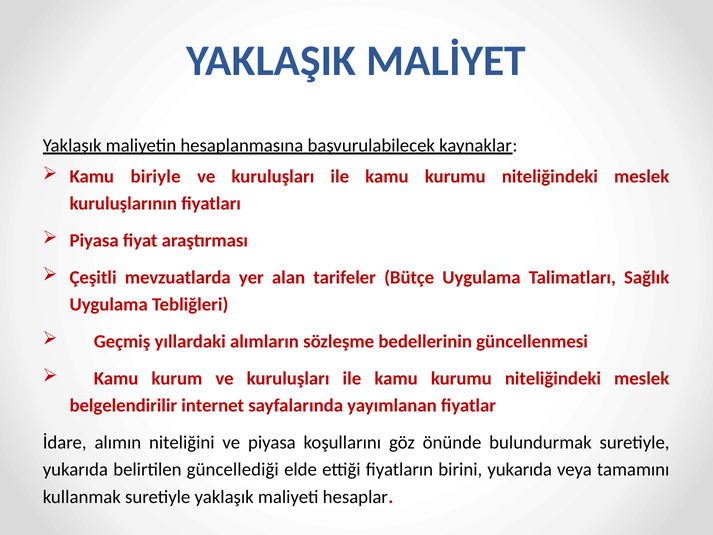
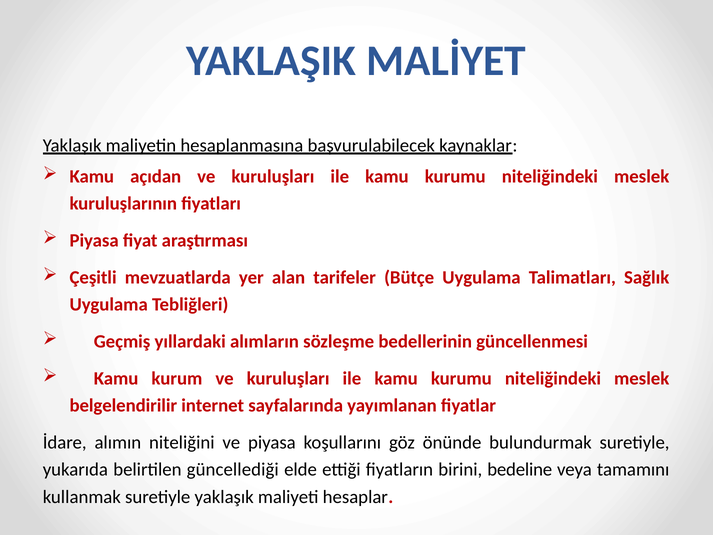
biriyle: biriyle -> açıdan (156, 176)
birini yukarıda: yukarıda -> bedeline (520, 470)
